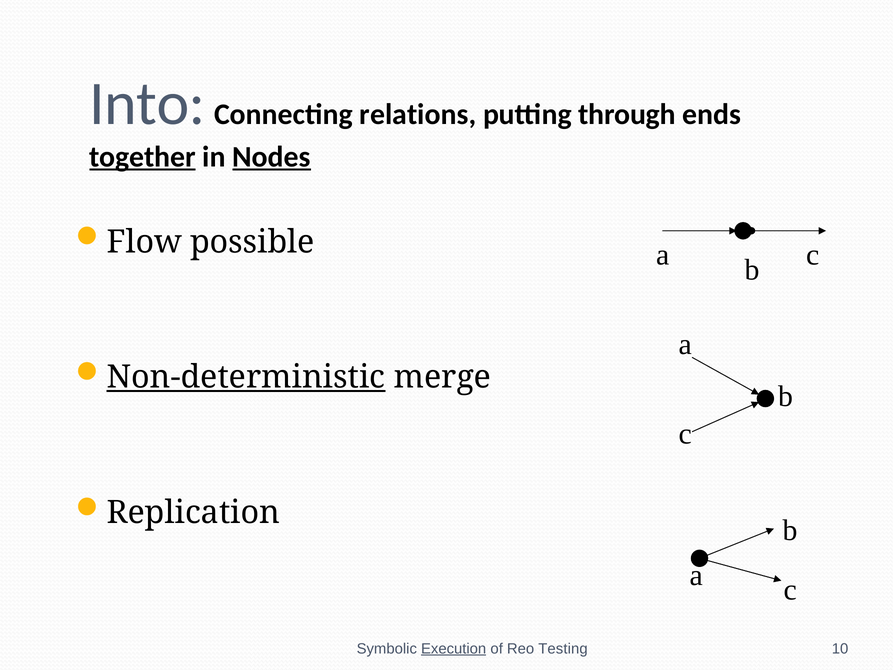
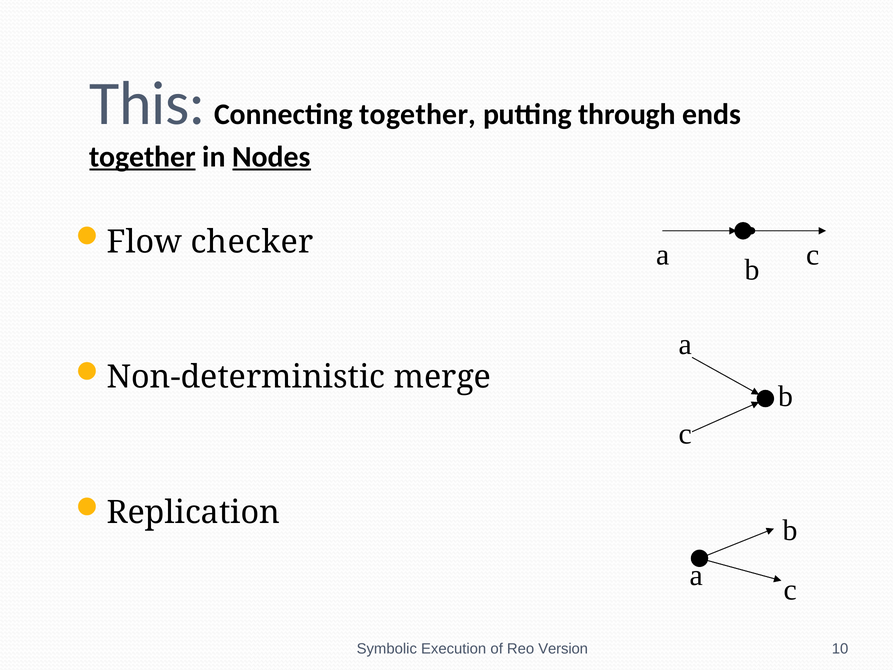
Into: Into -> This (147, 104)
Connecting relations: relations -> together (418, 115)
possible: possible -> checker (252, 242)
Non-deterministic underline: present -> none (246, 377)
Execution underline: present -> none (454, 648)
Testing: Testing -> Version (563, 648)
